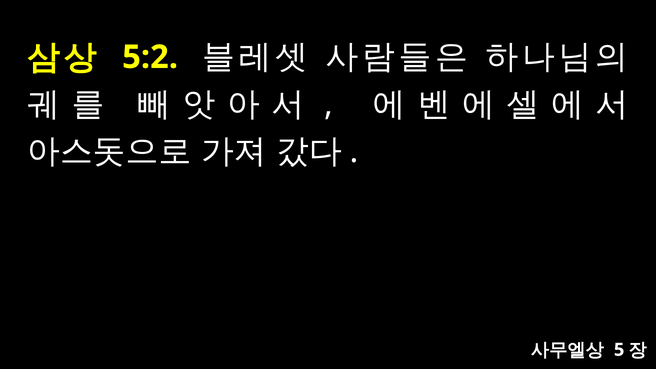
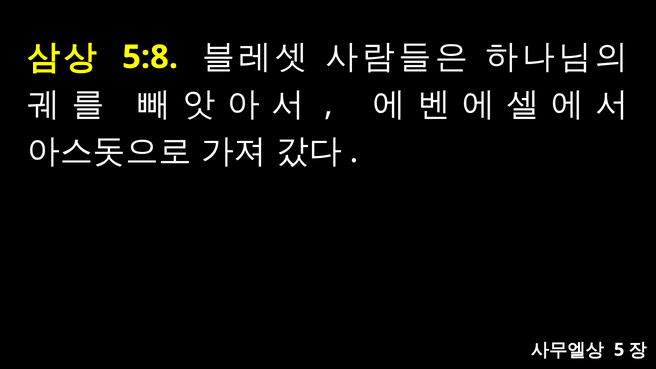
5:2: 5:2 -> 5:8 (150, 57)
